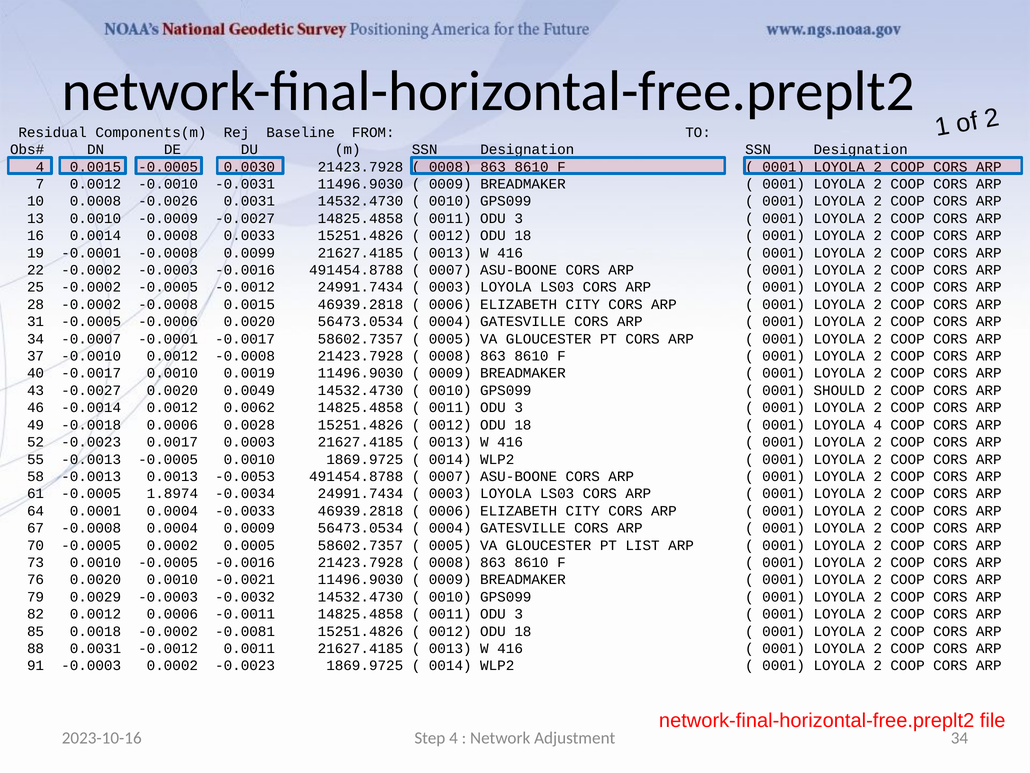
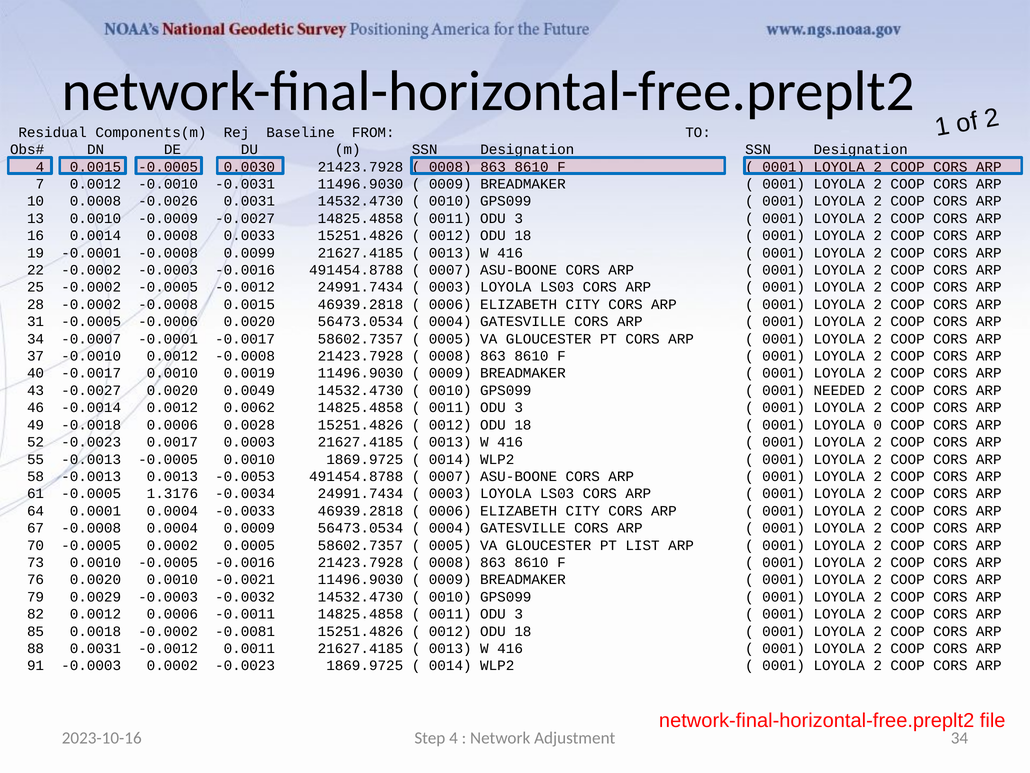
SHOULD: SHOULD -> NEEDED (839, 390)
LOYOLA 4: 4 -> 0 (878, 425)
1.8974: 1.8974 -> 1.3176 (172, 493)
